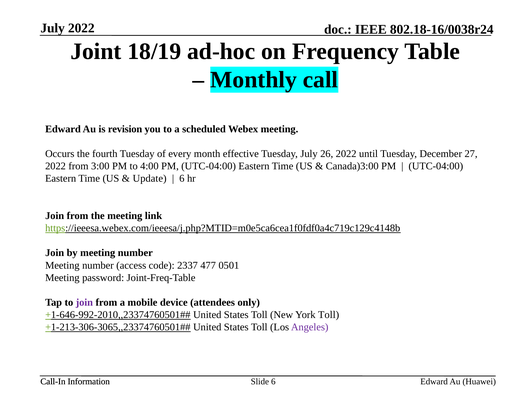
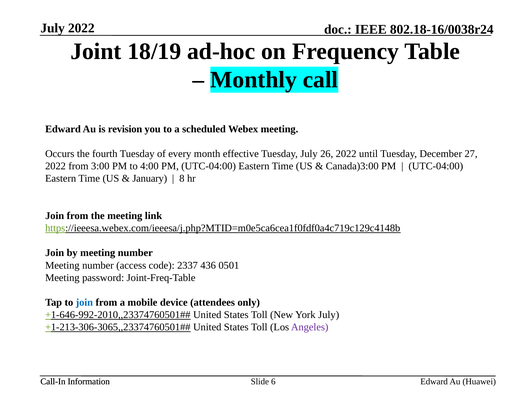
Update: Update -> January (150, 179)
6: 6 -> 8 (182, 179)
477: 477 -> 436 (208, 265)
join colour: purple -> blue (84, 303)
York Toll: Toll -> July (329, 315)
